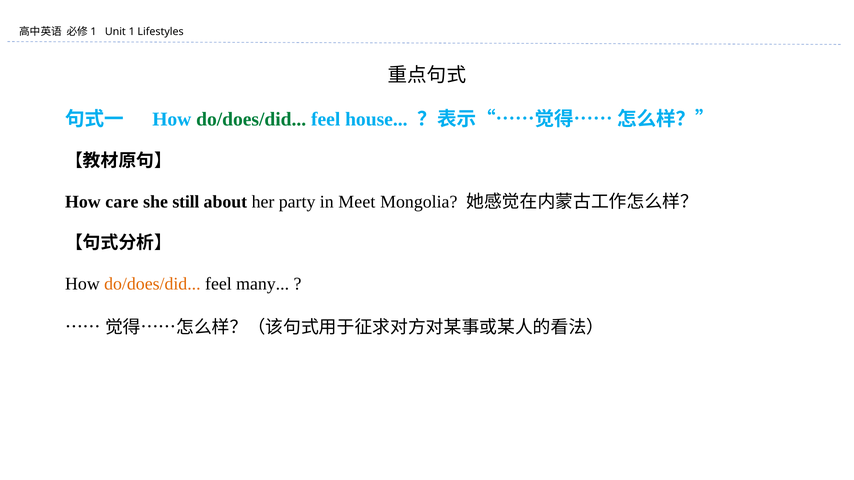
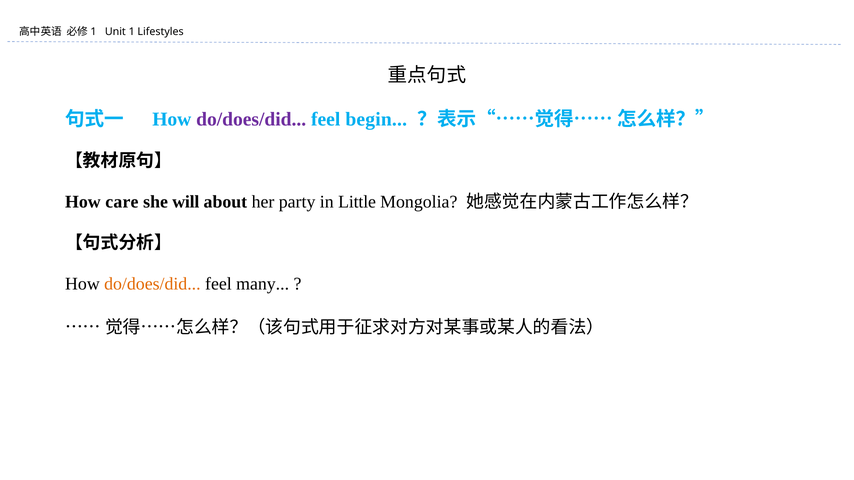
do/does/did colour: green -> purple (251, 119)
house: house -> begin (376, 119)
still: still -> will (186, 202)
Meet: Meet -> Little (357, 202)
